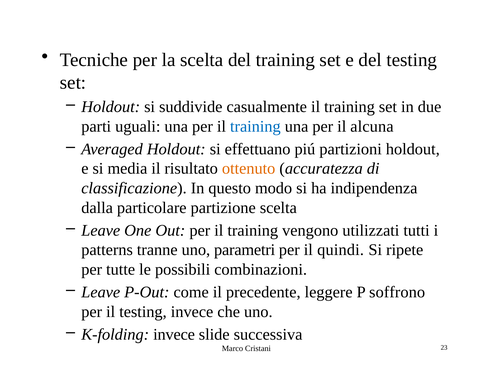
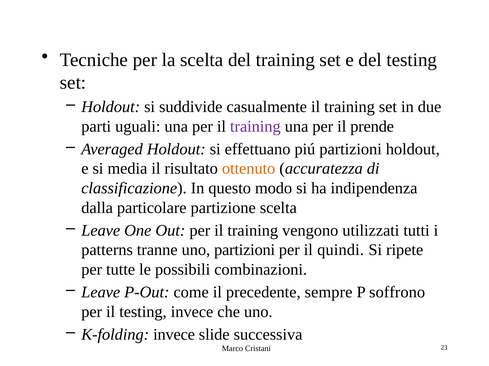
training colour: blue -> purple (255, 127)
alcuna: alcuna -> prende (372, 127)
uno parametri: parametri -> partizioni (245, 250)
leggere: leggere -> sempre (329, 293)
